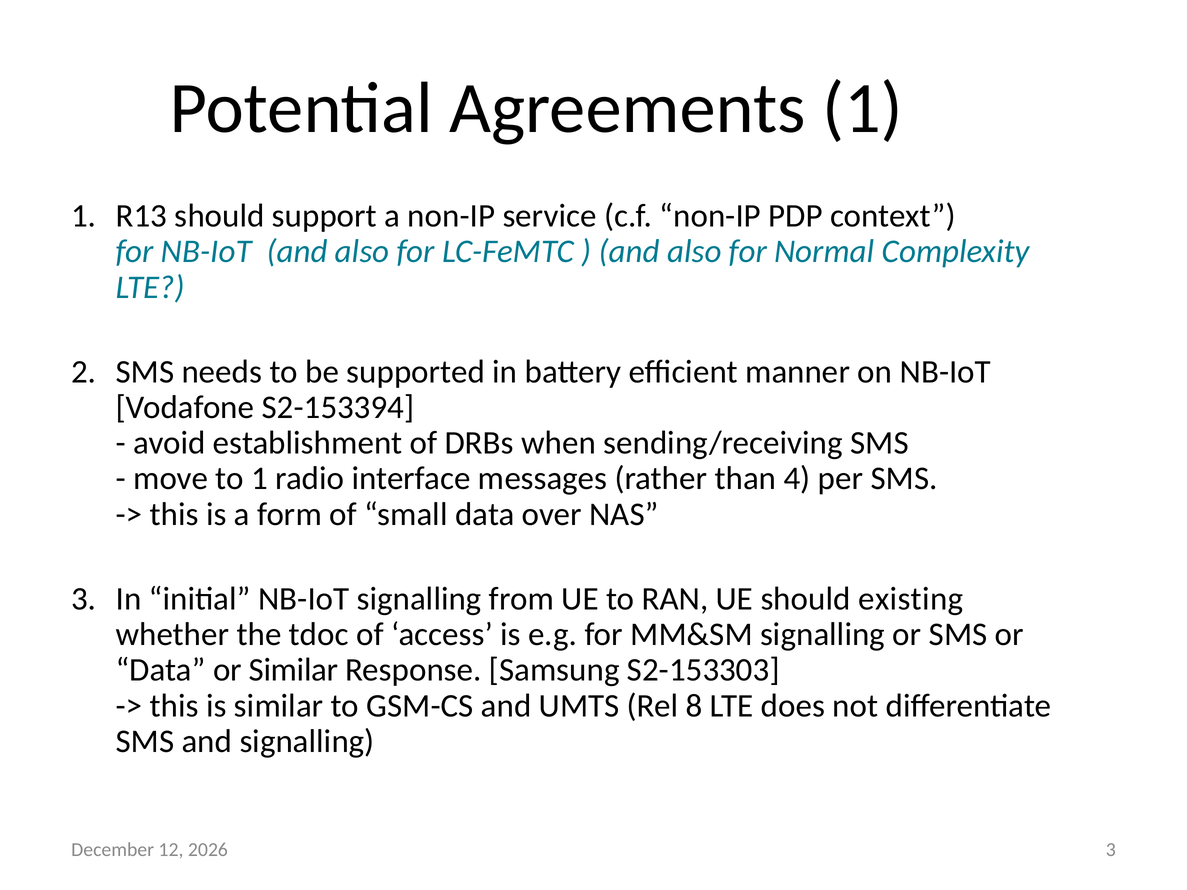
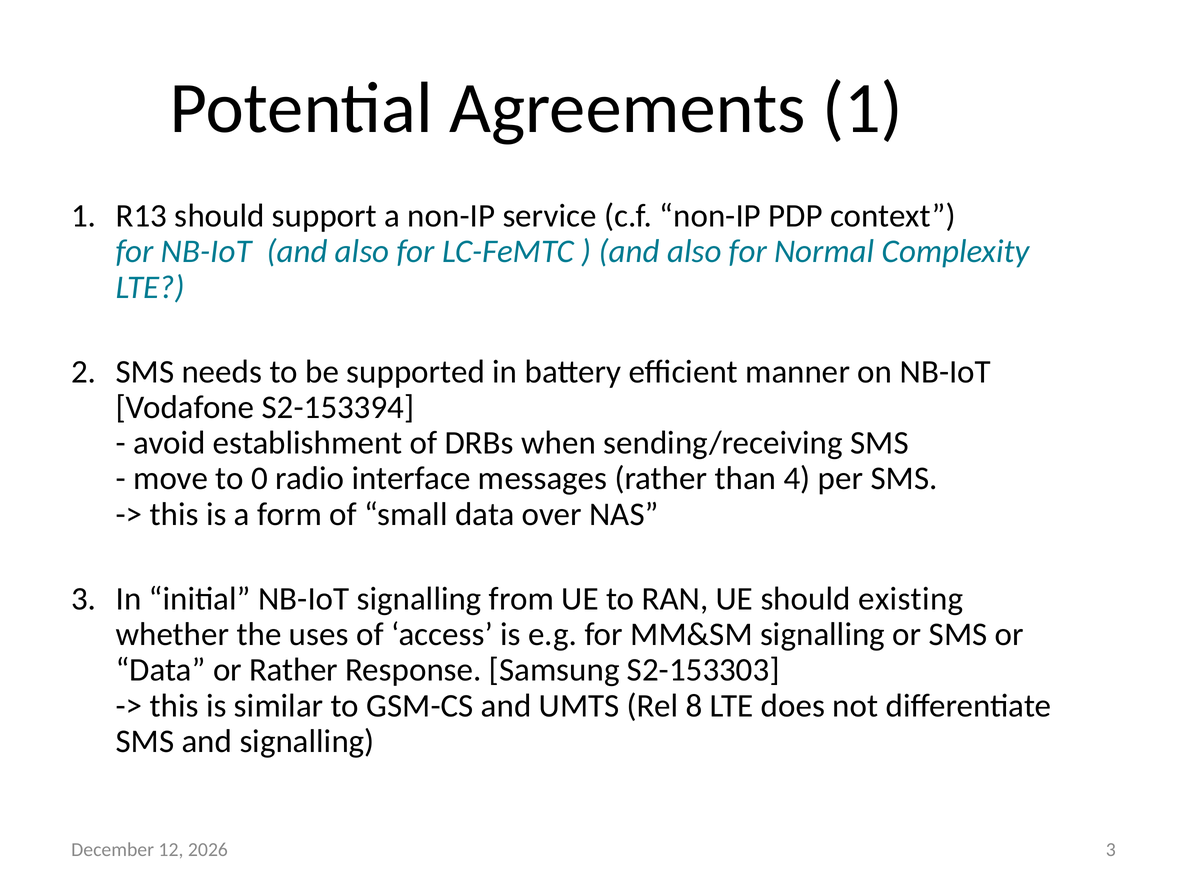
to 1: 1 -> 0 (259, 479)
tdoc: tdoc -> uses (319, 635)
or Similar: Similar -> Rather (294, 670)
